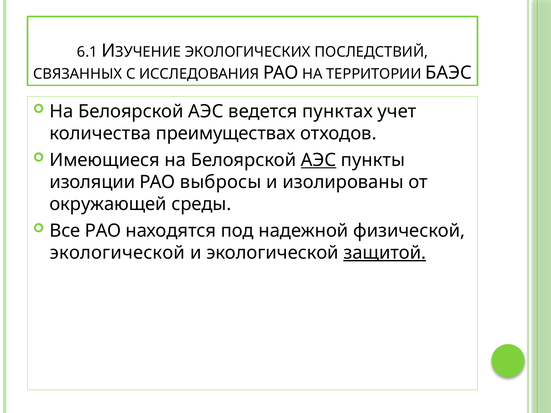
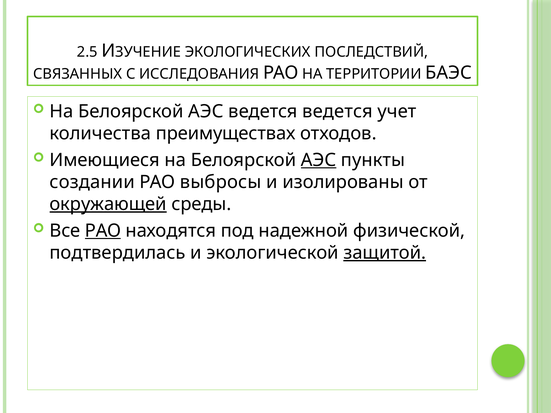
6.1: 6.1 -> 2.5 (87, 52)
ведется пунктах: пунктах -> ведется (338, 111)
изоляции: изоляции -> создании (92, 182)
окружающей underline: none -> present (108, 204)
РАО underline: none -> present (103, 231)
экологической: экологической -> подтвердилась (118, 253)
